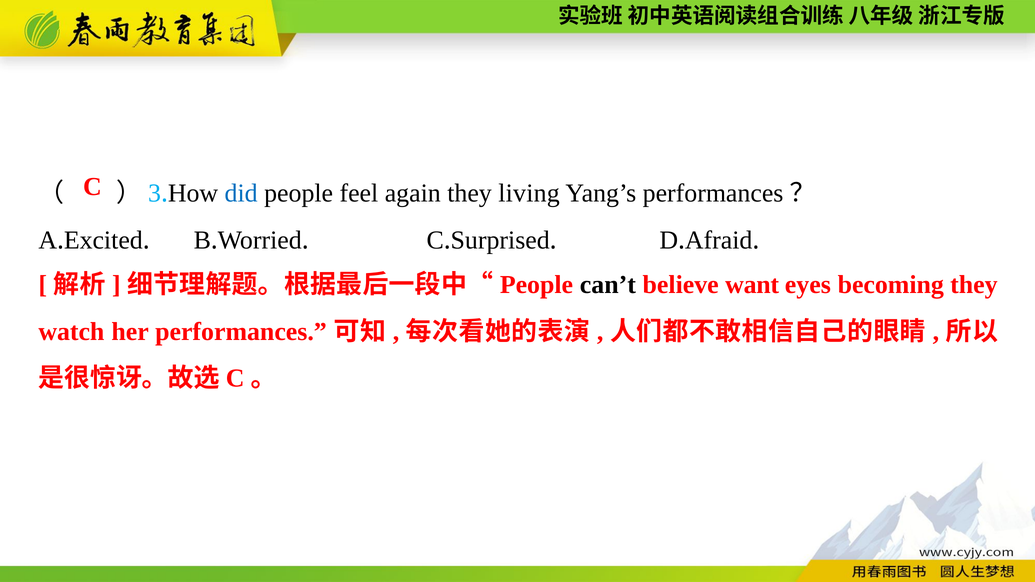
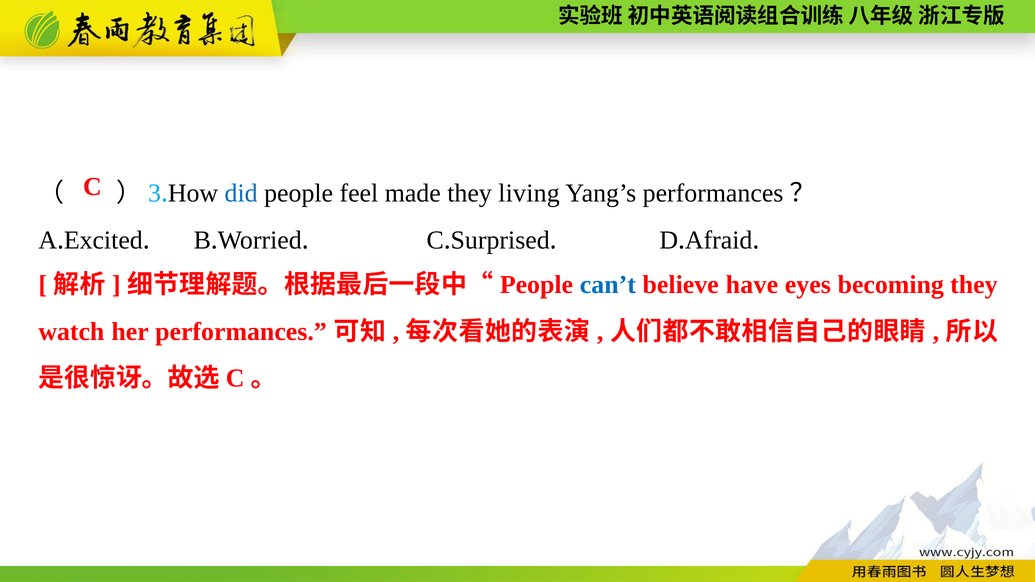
again: again -> made (413, 194)
can’t colour: black -> blue (608, 285)
want: want -> have (752, 285)
